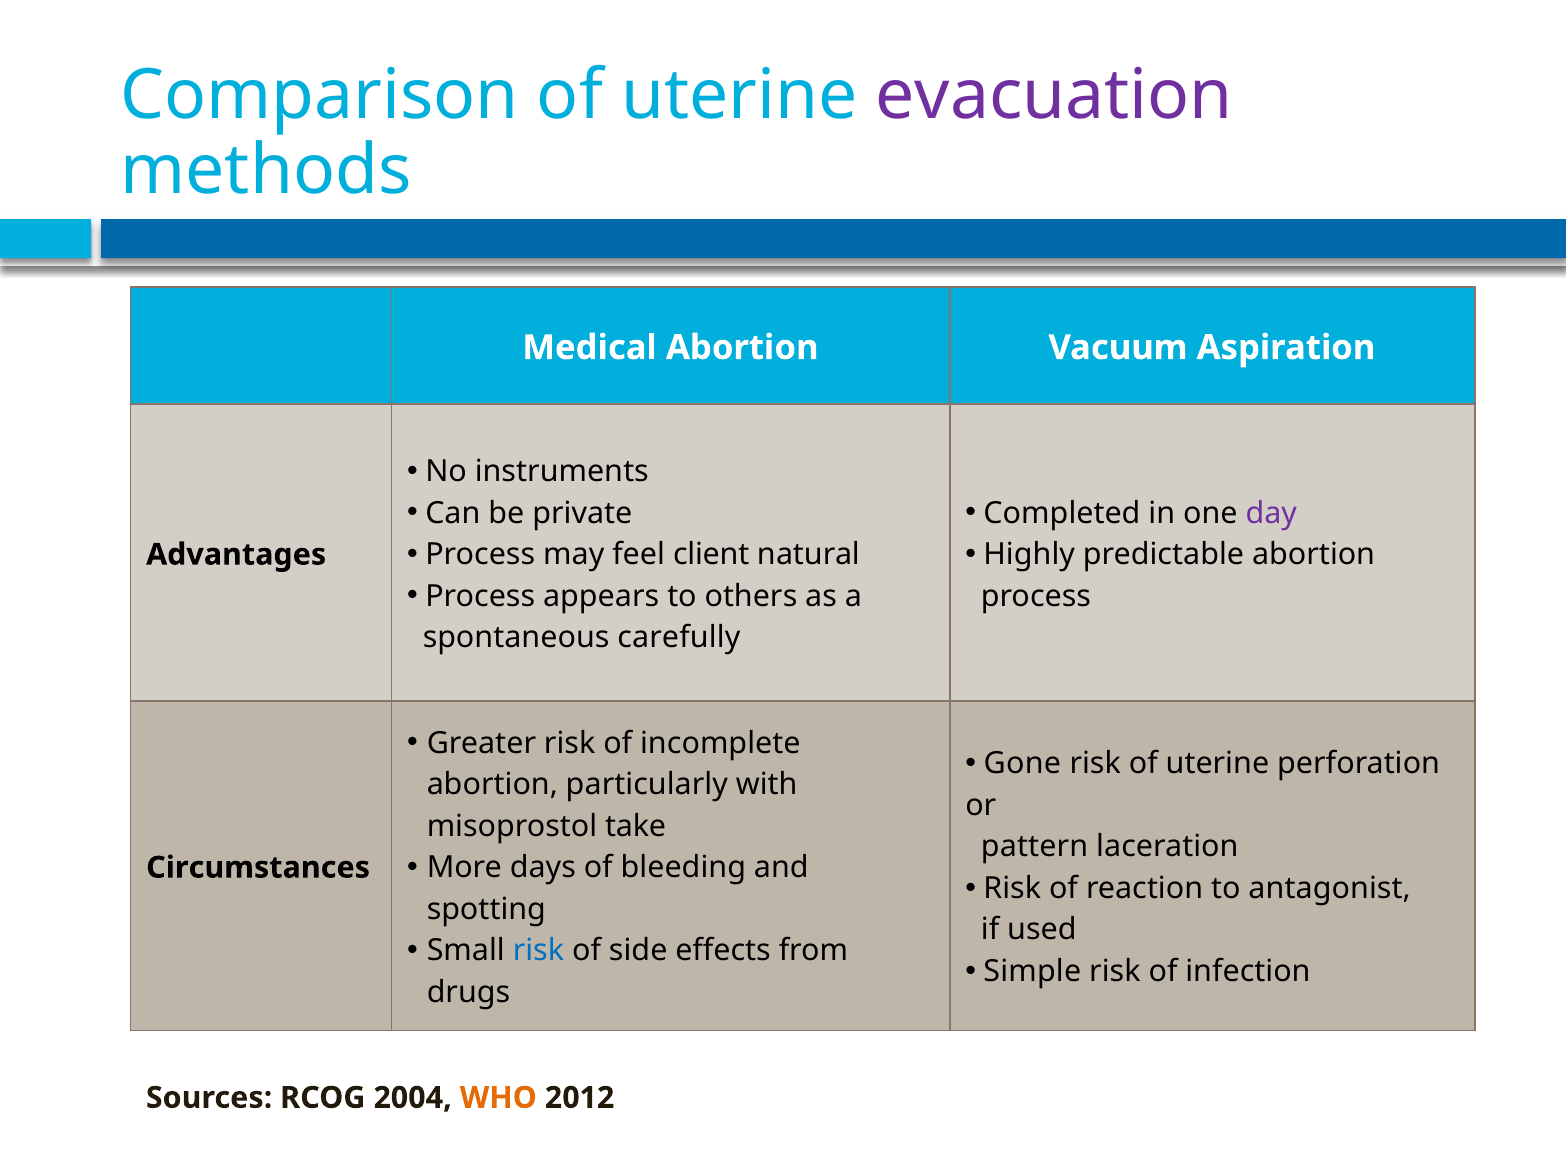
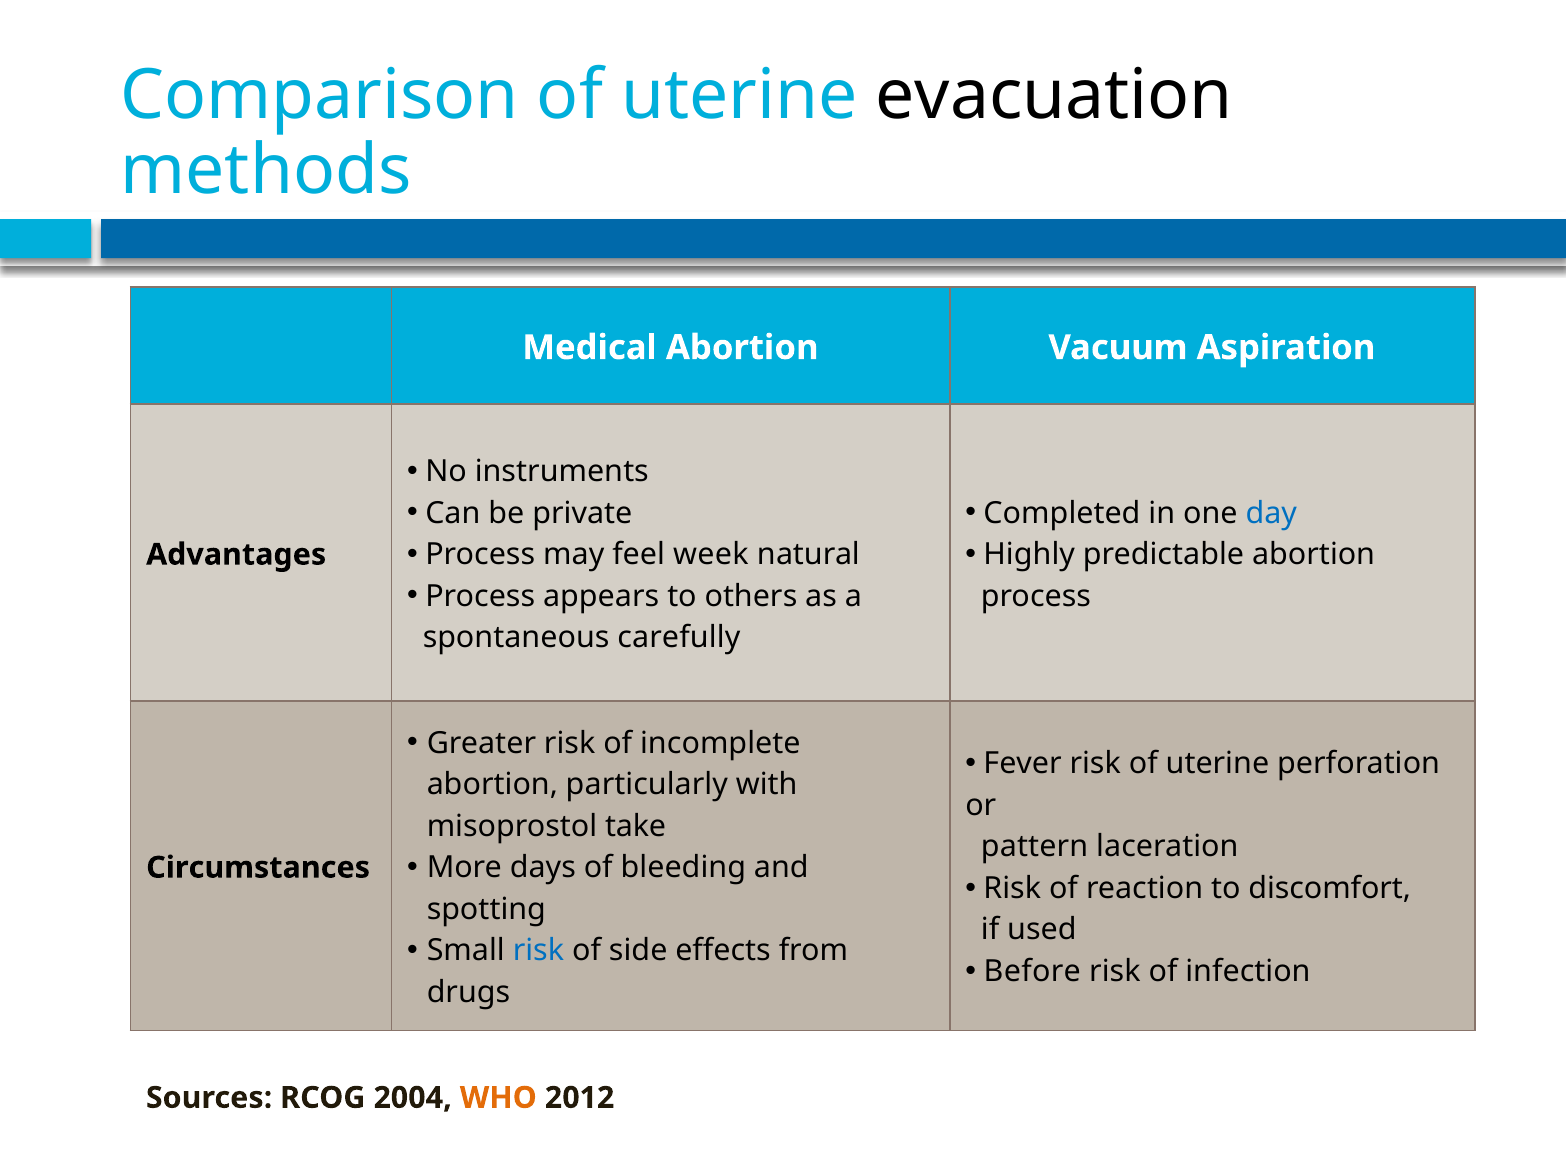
evacuation colour: purple -> black (1054, 95)
day colour: purple -> blue (1271, 513)
client: client -> week (711, 555)
Gone: Gone -> Fever (1023, 764)
antagonist: antagonist -> discomfort (1330, 889)
Simple: Simple -> Before (1032, 972)
